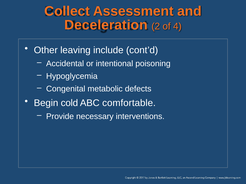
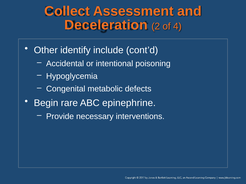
leaving: leaving -> identify (75, 50)
cold: cold -> rare (69, 103)
comfortable: comfortable -> epinephrine (129, 103)
